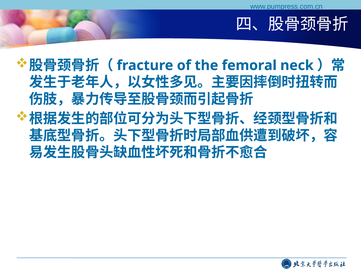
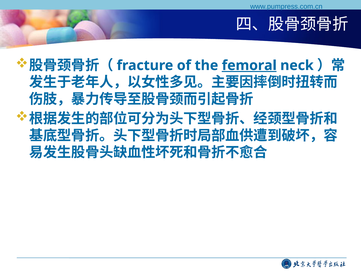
femoral underline: none -> present (249, 65)
